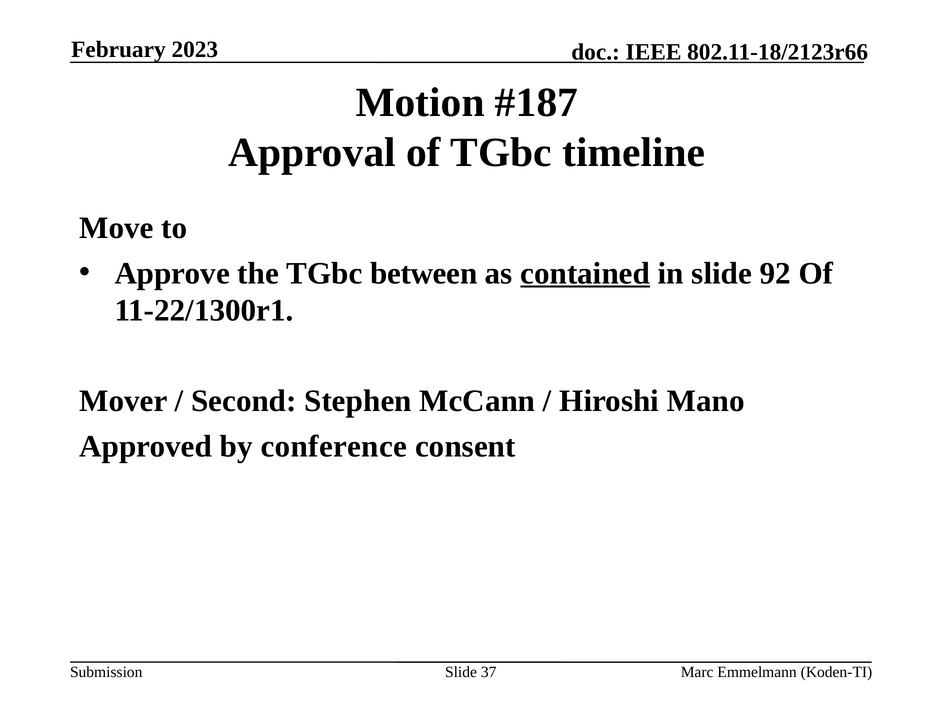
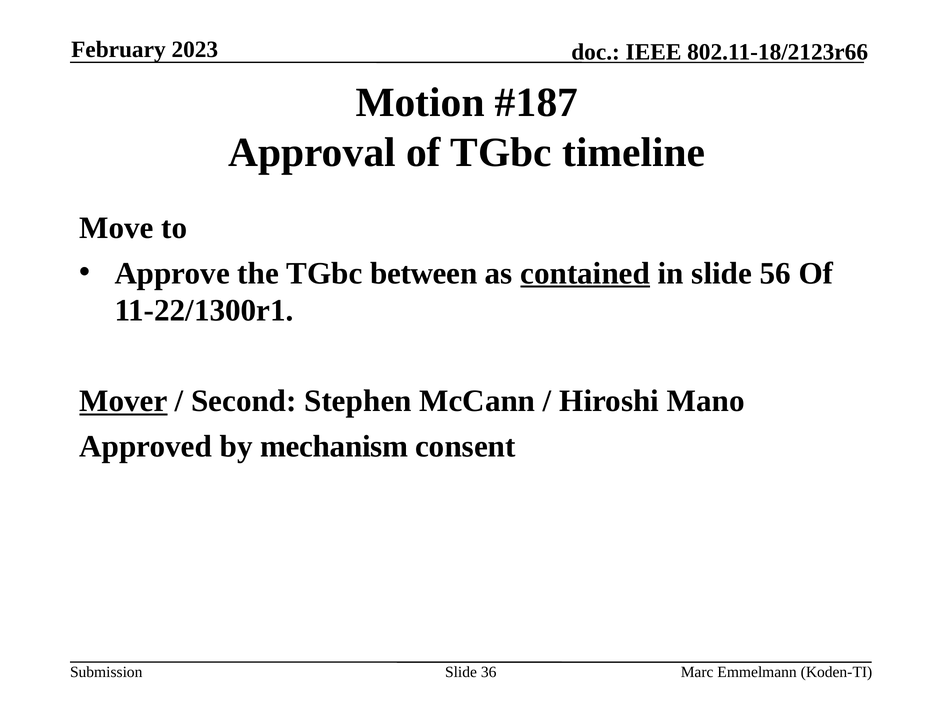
92: 92 -> 56 (775, 273)
Mover underline: none -> present (123, 401)
conference: conference -> mechanism (334, 446)
37: 37 -> 36 (489, 672)
